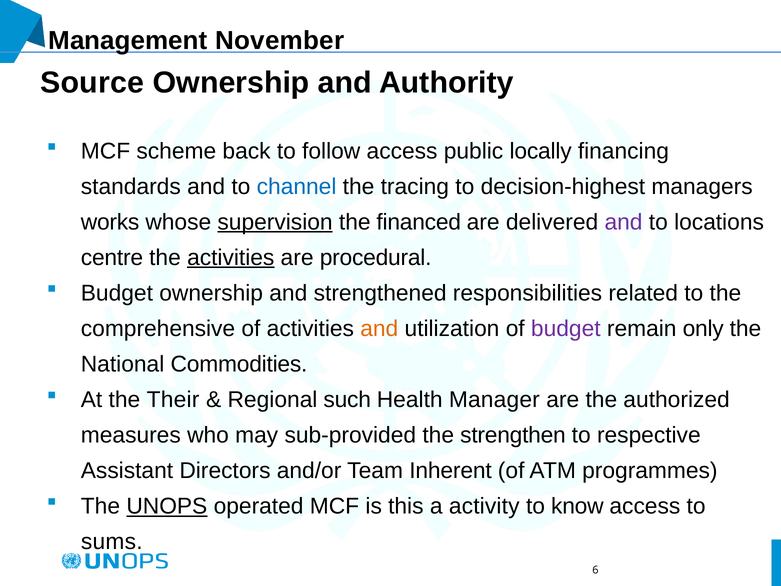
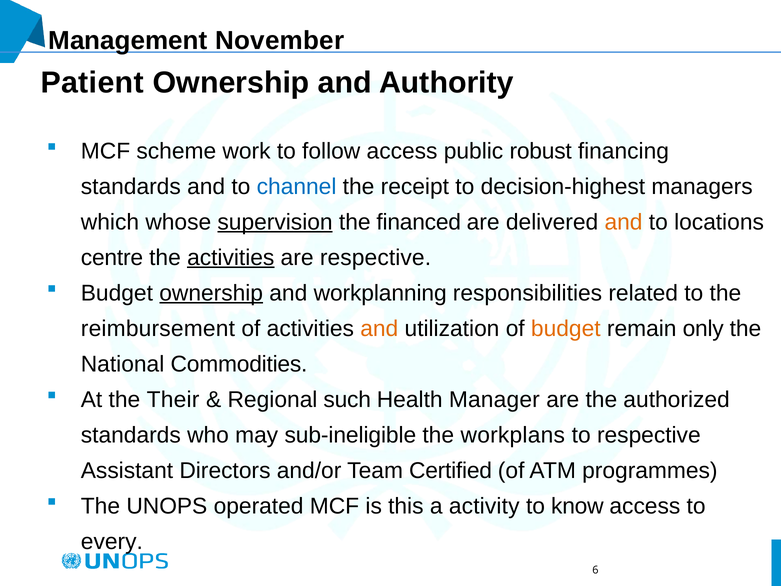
Source: Source -> Patient (92, 83)
back: back -> work (247, 151)
locally: locally -> robust (541, 151)
tracing: tracing -> receipt (415, 186)
works: works -> which (110, 222)
and colour: purple -> orange (624, 222)
are procedural: procedural -> respective (375, 257)
ownership underline: none -> present (211, 293)
strengthened: strengthened -> workplanning (380, 293)
comprehensive: comprehensive -> reimbursement (158, 328)
budget colour: purple -> orange (566, 328)
measures: measures -> standards (131, 435)
sub-provided: sub-provided -> sub-ineligible (350, 435)
strengthen: strengthen -> workplans (513, 435)
Inherent: Inherent -> Certified (451, 471)
UNOPS underline: present -> none (167, 506)
sums: sums -> every (112, 542)
